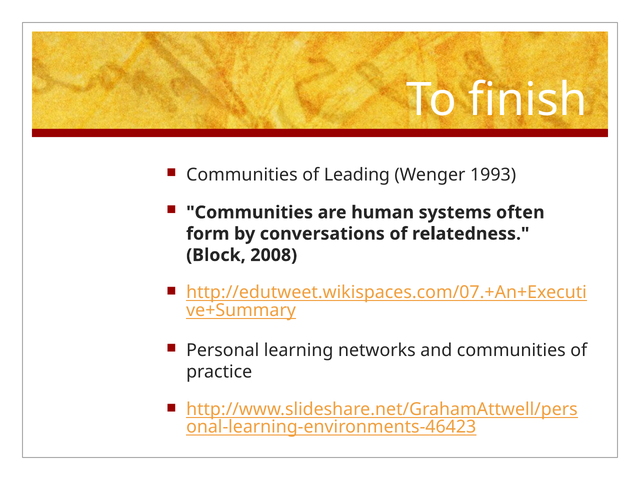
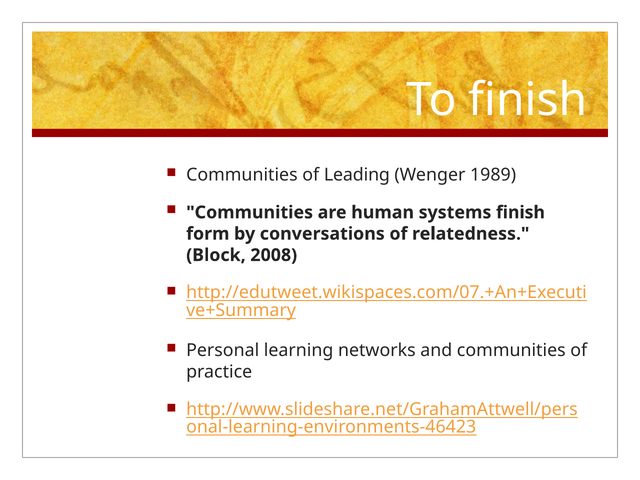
1993: 1993 -> 1989 (493, 175)
systems often: often -> finish (520, 212)
